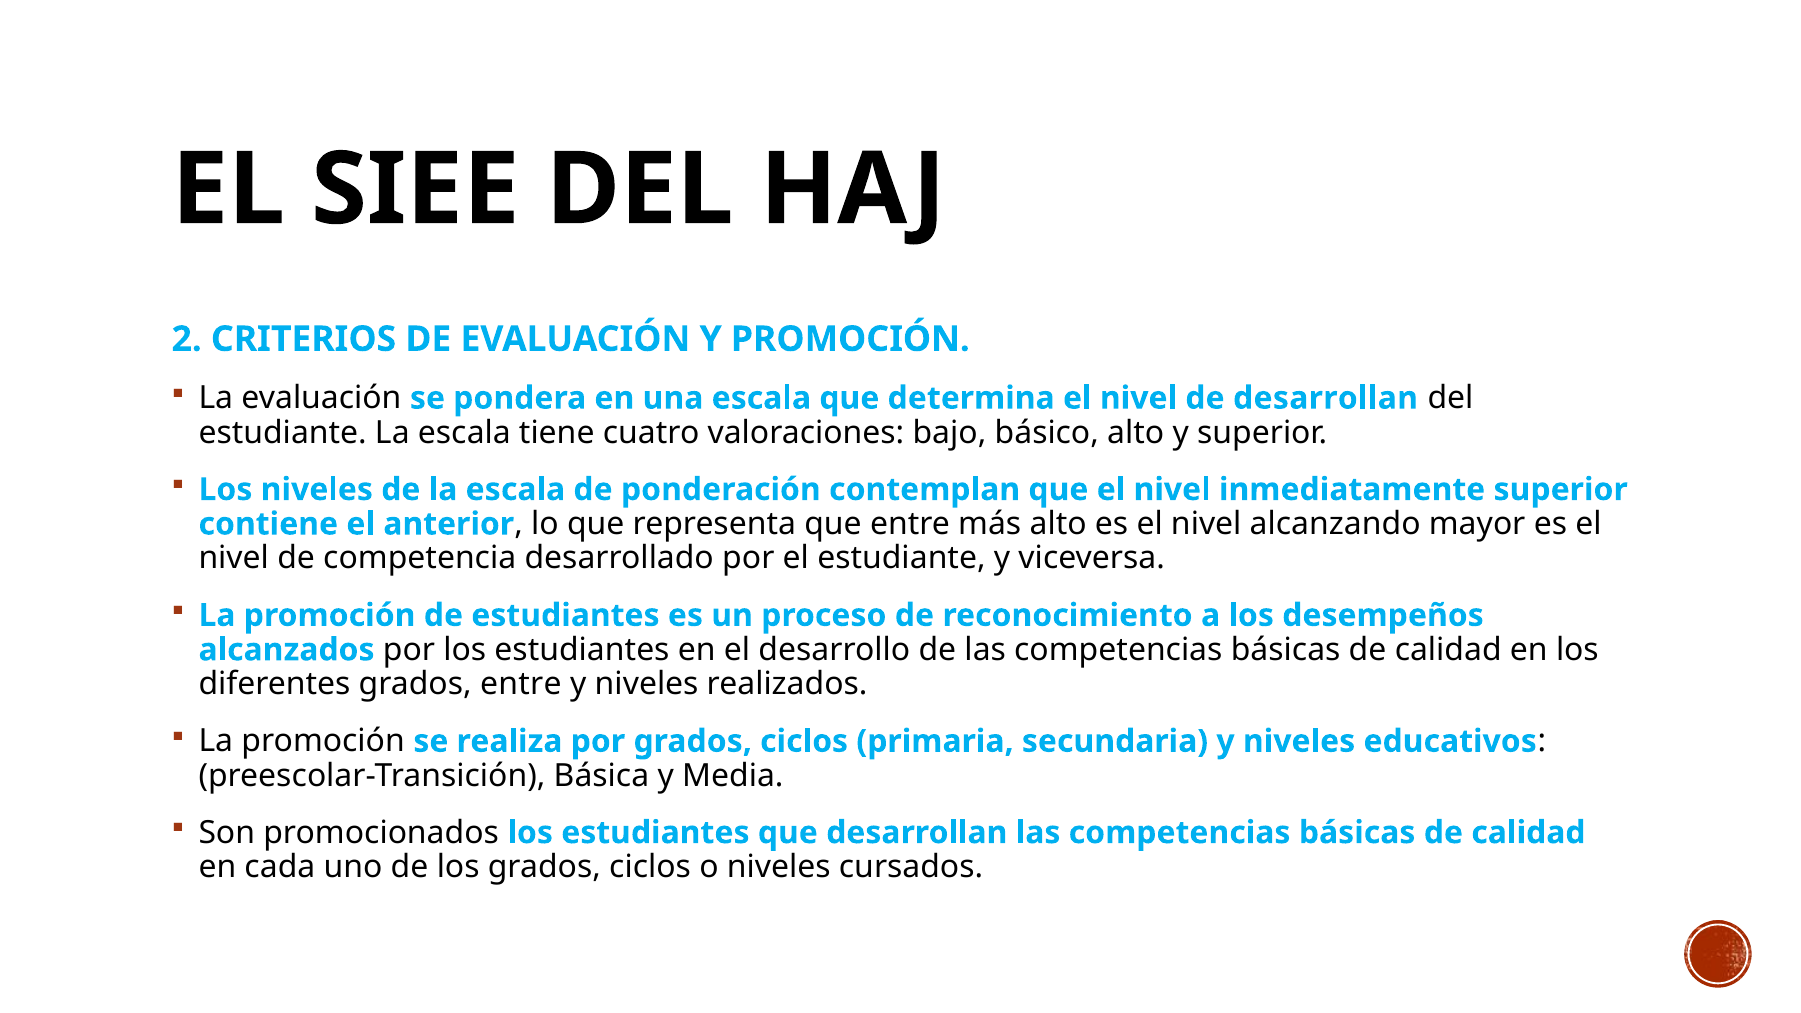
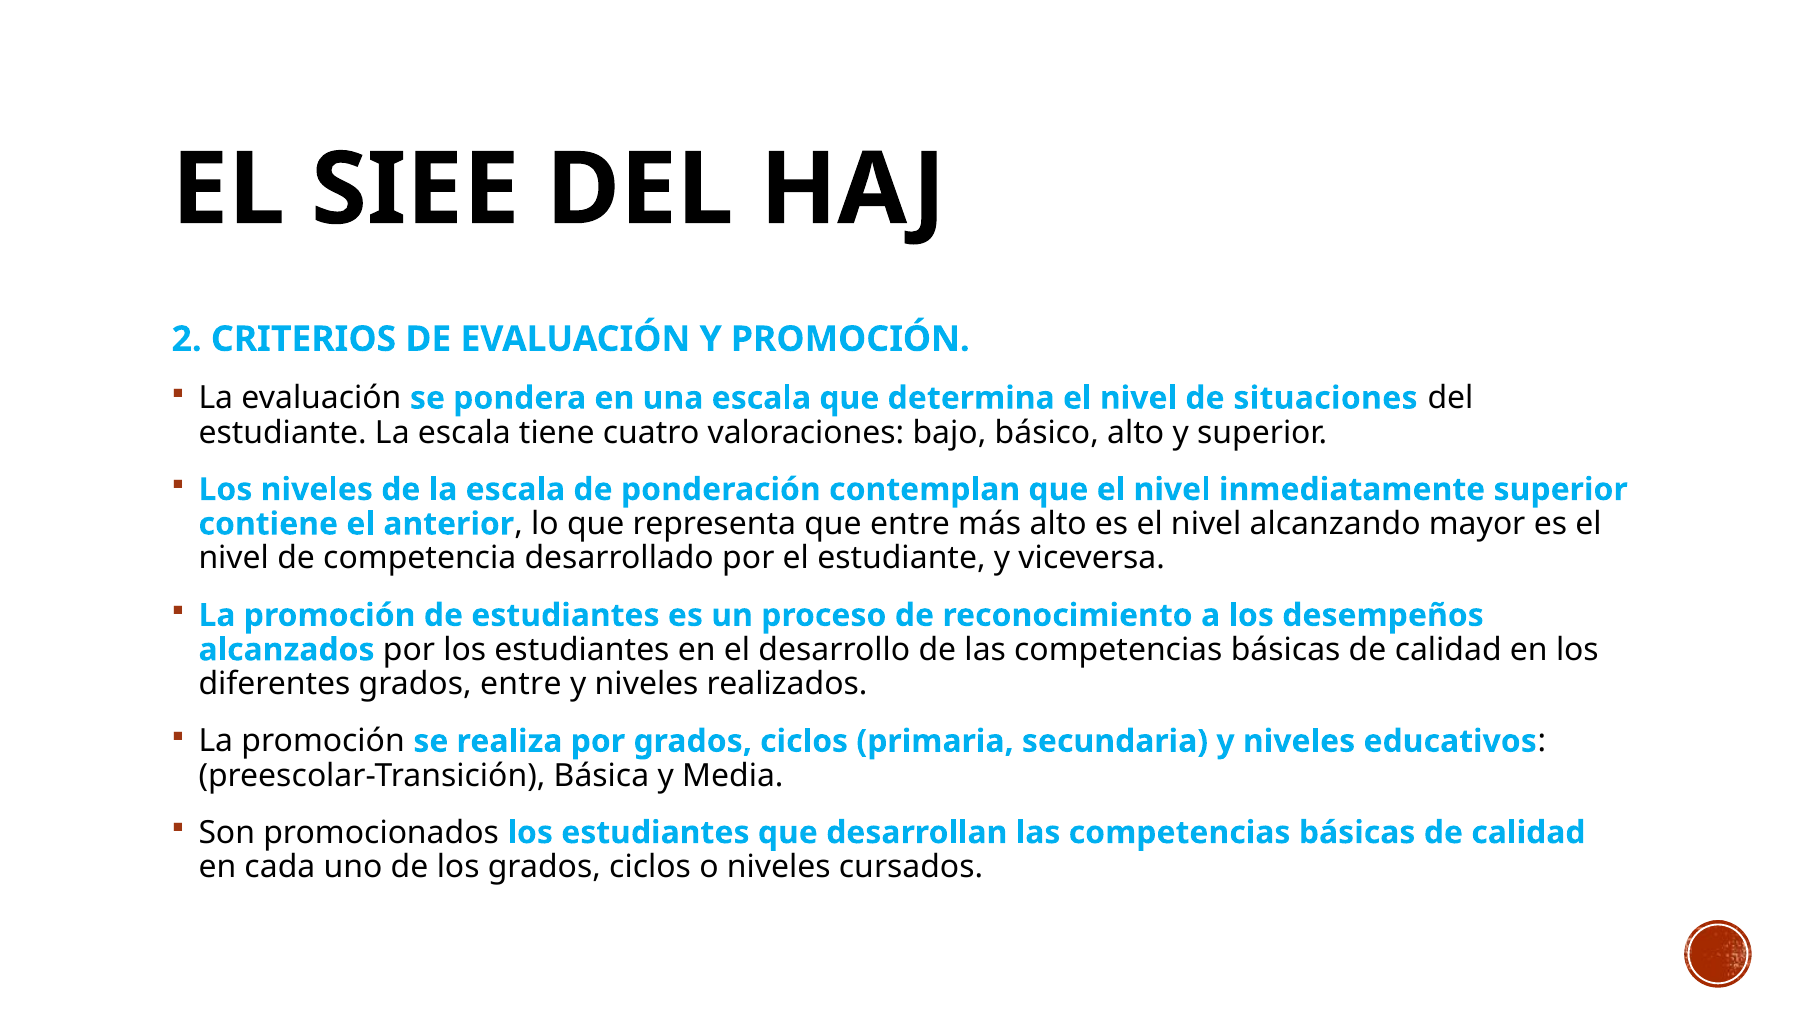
de desarrollan: desarrollan -> situaciones (1325, 398)
